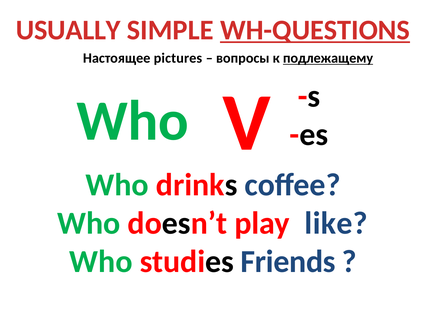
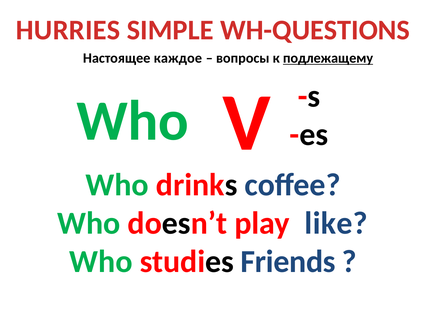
USUALLY: USUALLY -> HURRIES (68, 30)
WH-QUESTIONS underline: present -> none (315, 30)
pictures: pictures -> каждое (178, 58)
